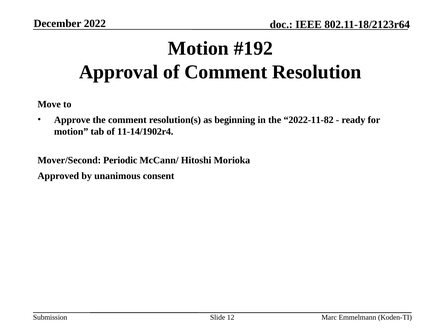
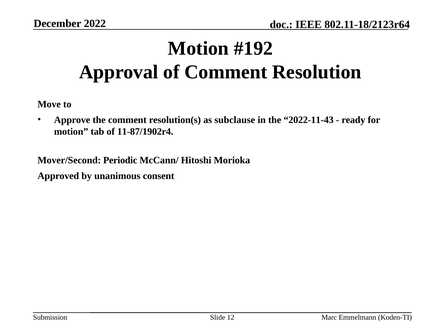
beginning: beginning -> subclause (235, 120)
2022-11-82: 2022-11-82 -> 2022-11-43 (309, 120)
11-14/1902r4: 11-14/1902r4 -> 11-87/1902r4 (145, 132)
